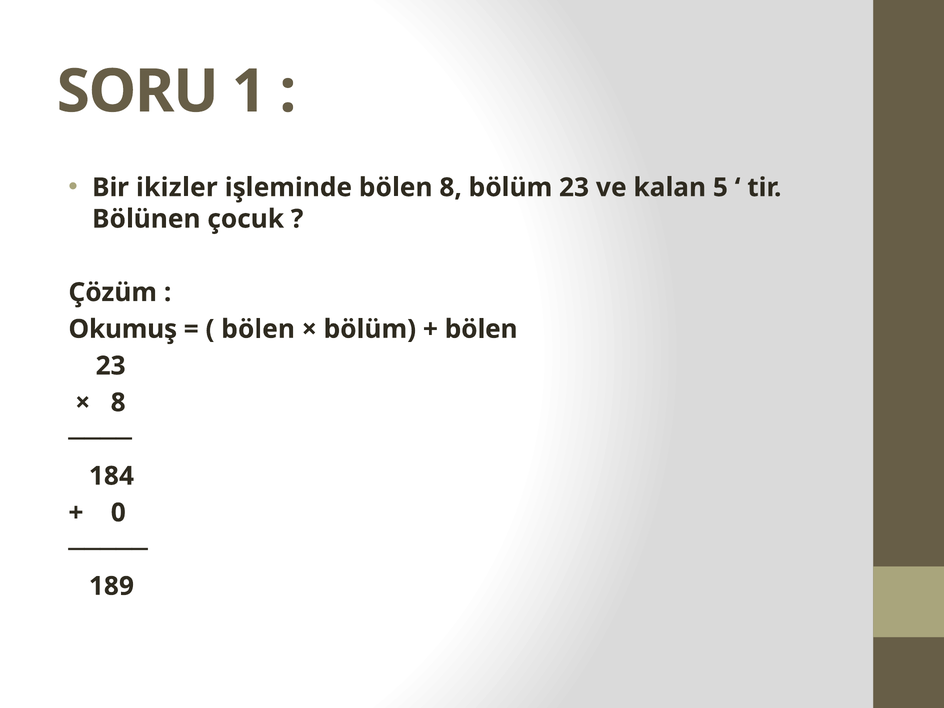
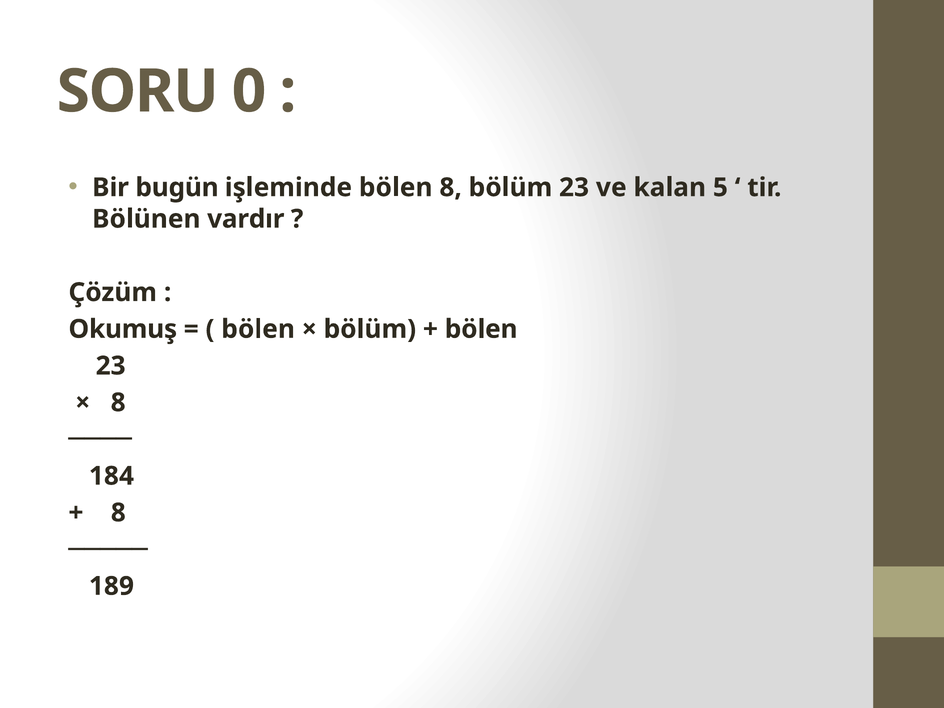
1: 1 -> 0 (249, 92)
ikizler: ikizler -> bugün (177, 188)
çocuk: çocuk -> vardır (246, 219)
0: 0 -> 8 (118, 513)
